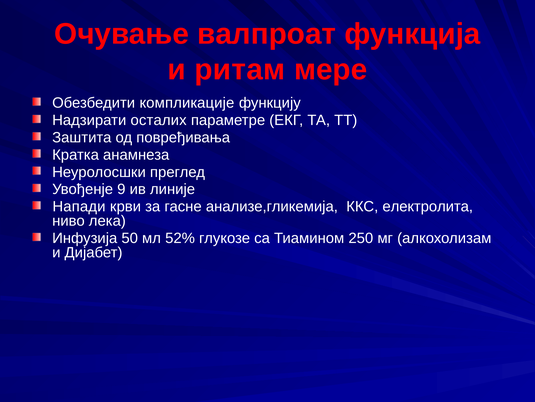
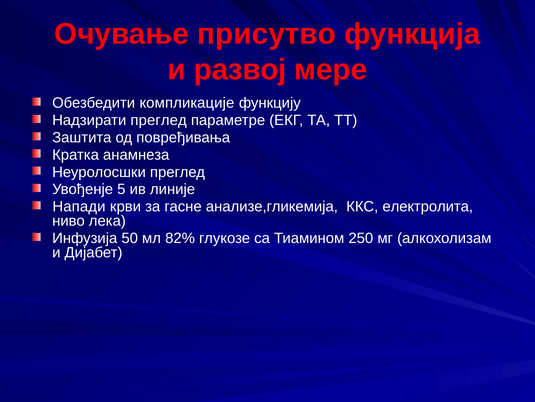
валпроат: валпроат -> присутво (267, 34)
ритам: ритам -> развој (240, 70)
Надзирати осталих: осталих -> преглед (159, 120)
9: 9 -> 5 (121, 189)
52%: 52% -> 82% (180, 238)
